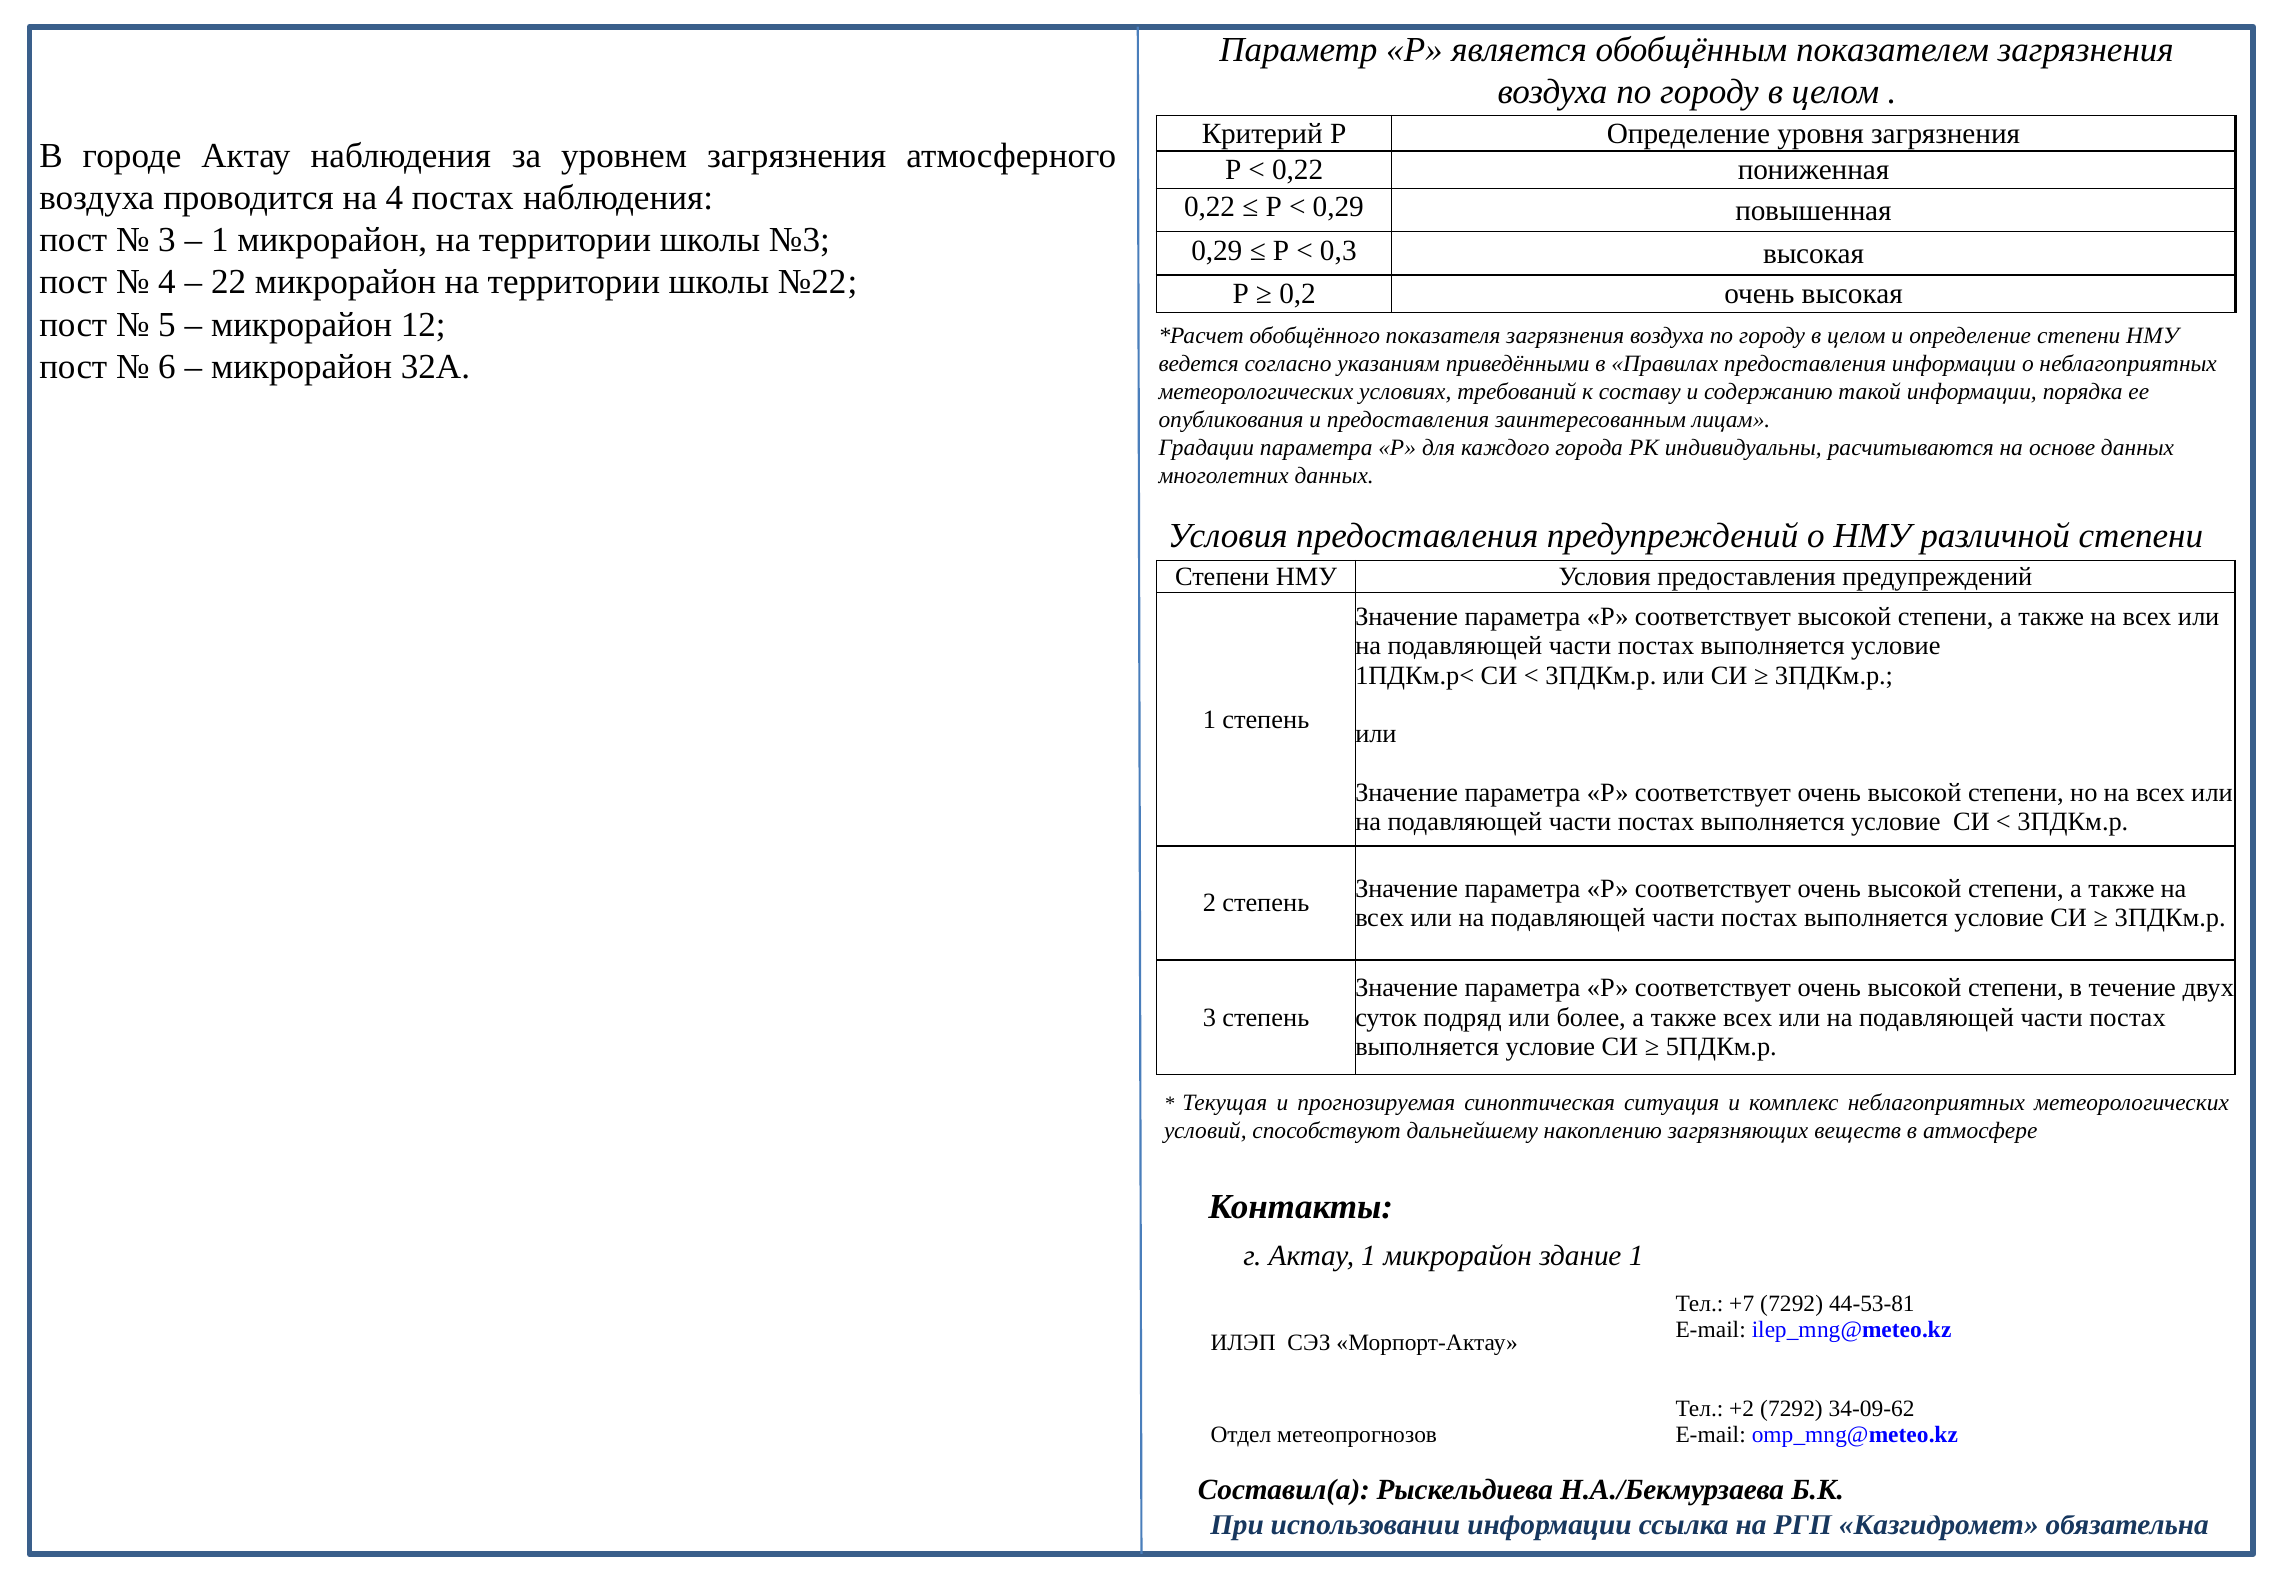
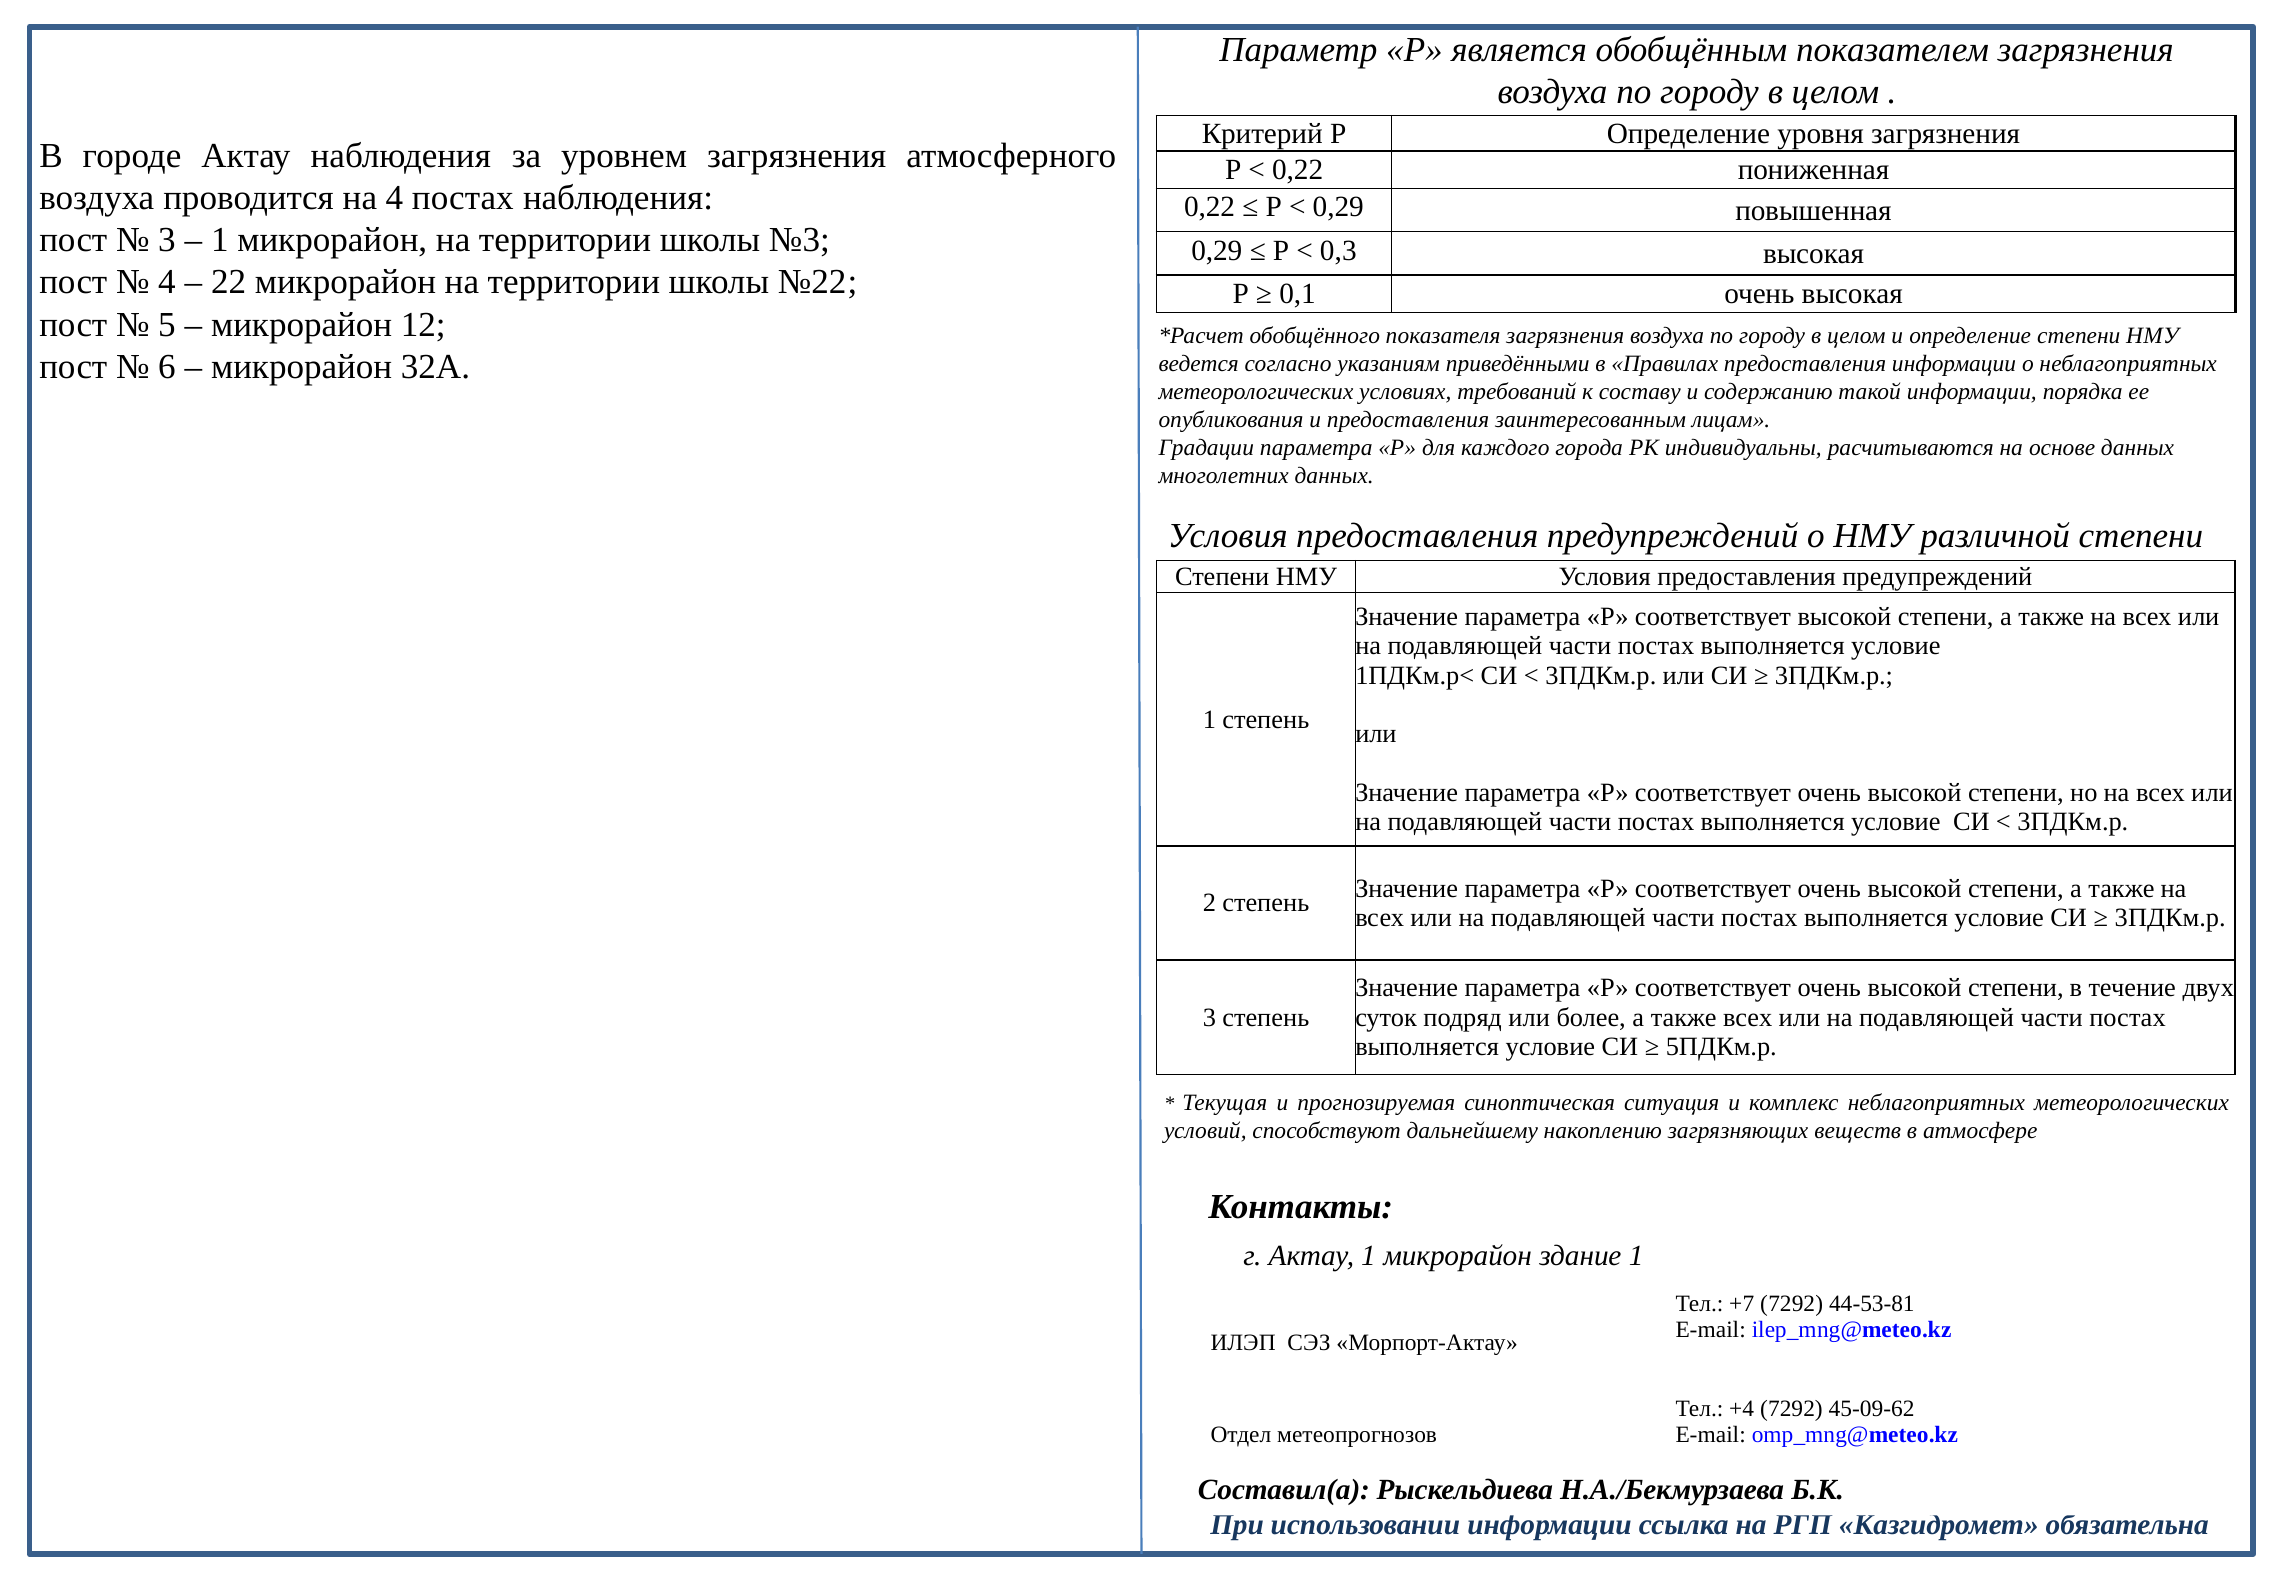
0,2: 0,2 -> 0,1 (1298, 293)
+2: +2 -> +4 (1742, 1409)
34-09-62: 34-09-62 -> 45-09-62 (1872, 1409)
